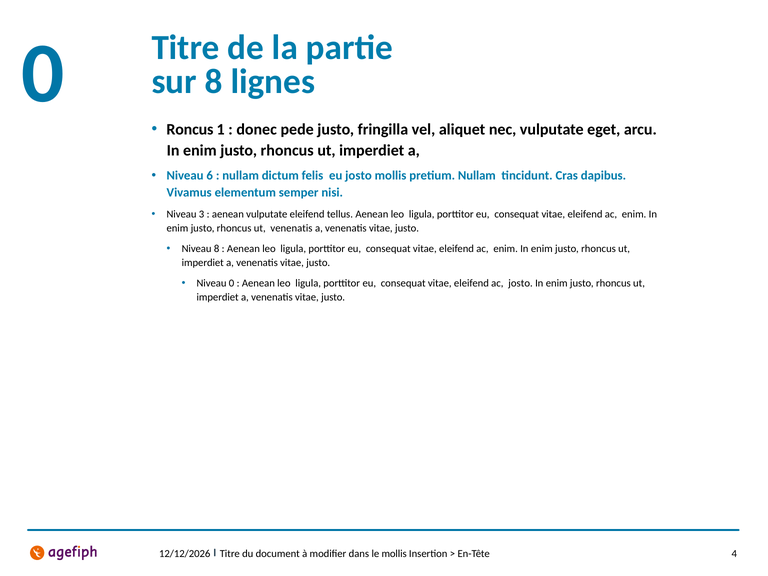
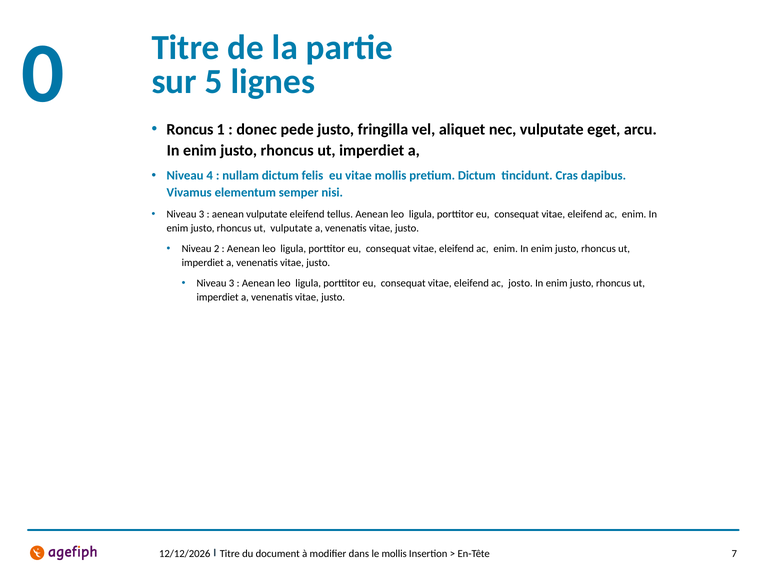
sur 8: 8 -> 5 (214, 82)
6: 6 -> 4 (210, 176)
eu josto: josto -> vitae (359, 176)
pretium Nullam: Nullam -> Dictum (477, 176)
ut venenatis: venenatis -> vulputate (291, 228)
Niveau 8: 8 -> 2 (217, 249)
0: 0 -> 3 (232, 283)
4: 4 -> 7 (734, 554)
